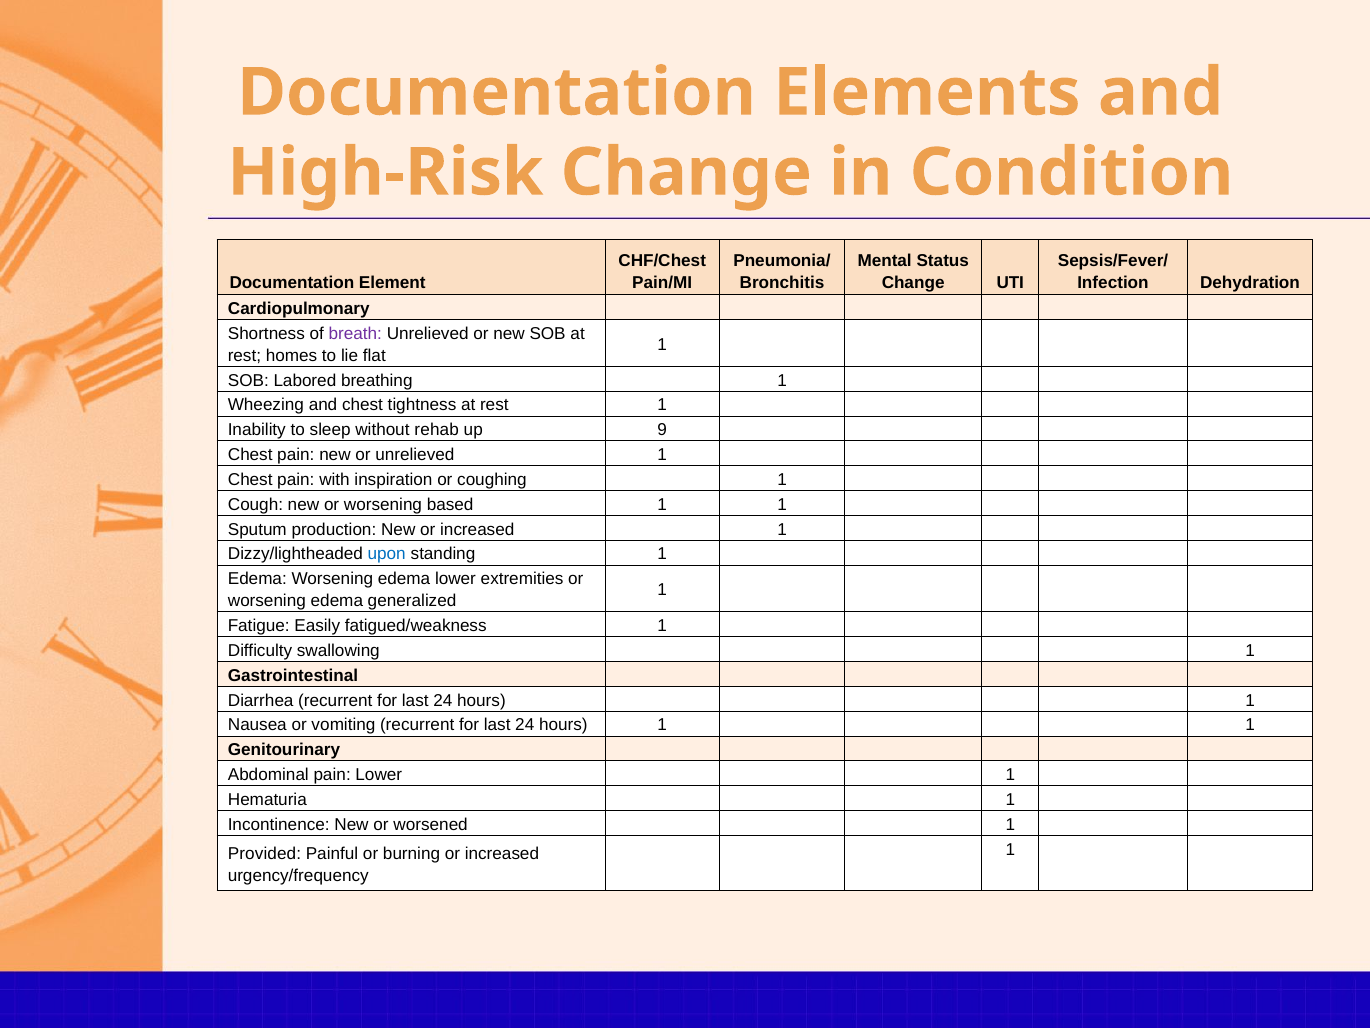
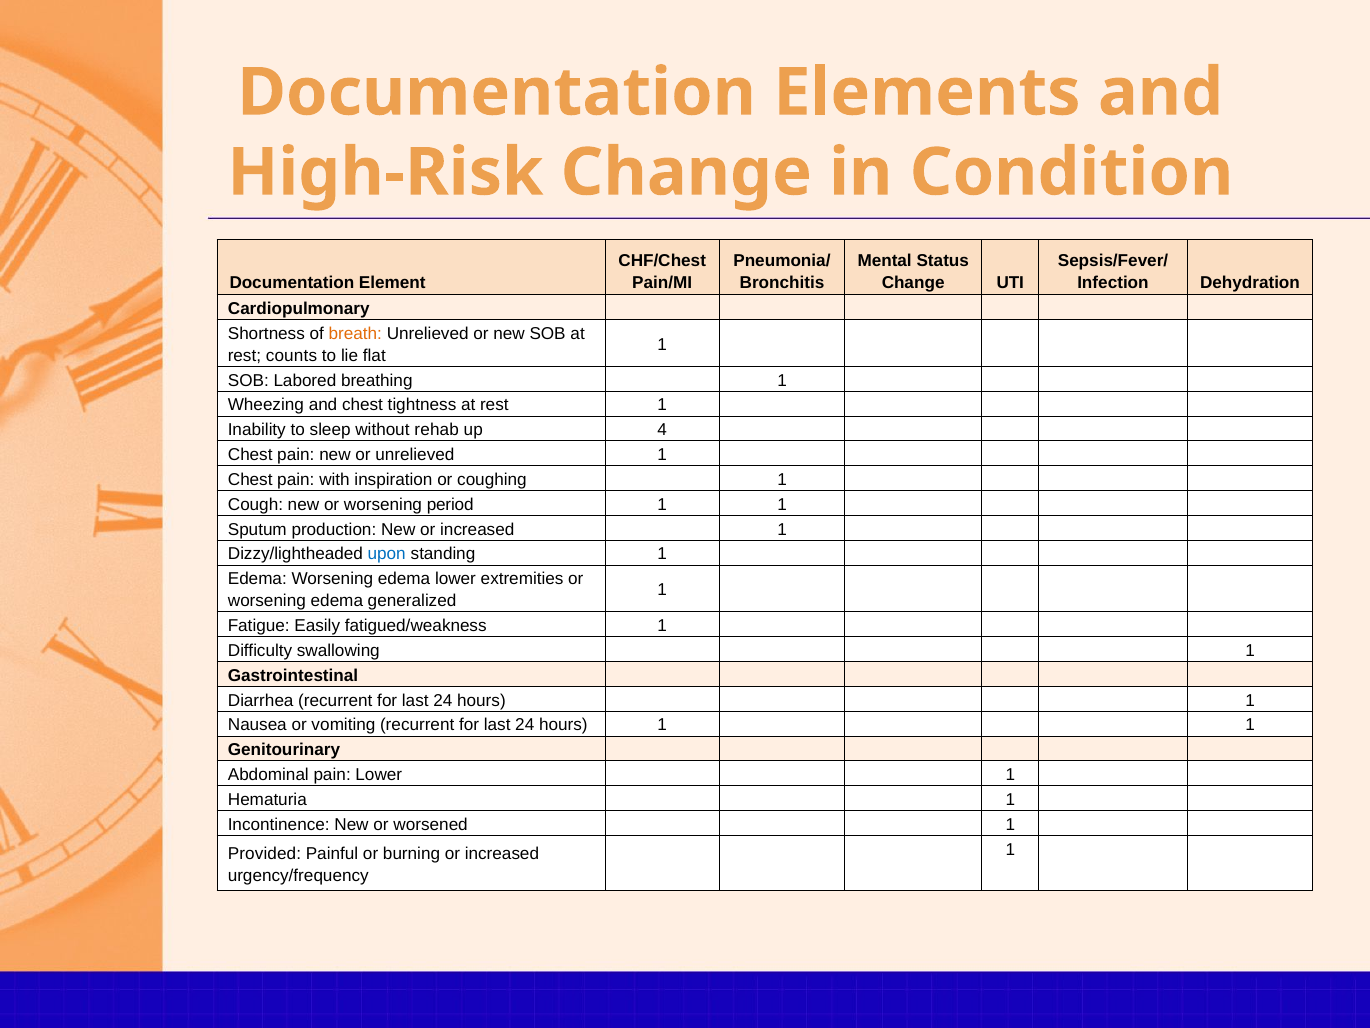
breath colour: purple -> orange (355, 333)
homes: homes -> counts (291, 356)
9: 9 -> 4 (662, 430)
based: based -> period (450, 504)
